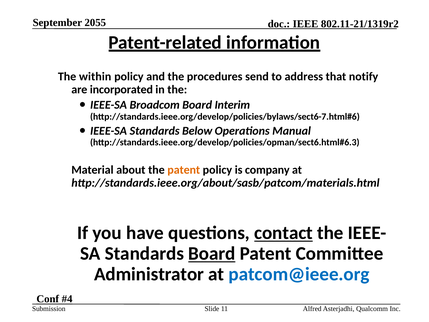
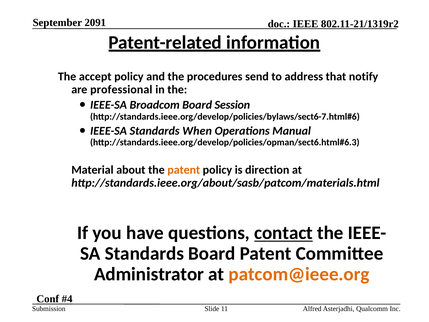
2055: 2055 -> 2091 (95, 23)
within: within -> accept (95, 76)
incorporated: incorporated -> professional (121, 89)
Interim: Interim -> Session (232, 105)
Below: Below -> When (197, 131)
company: company -> direction (267, 170)
Board underline: present -> none (212, 253)
patcom@ieee.org colour: blue -> orange (299, 274)
